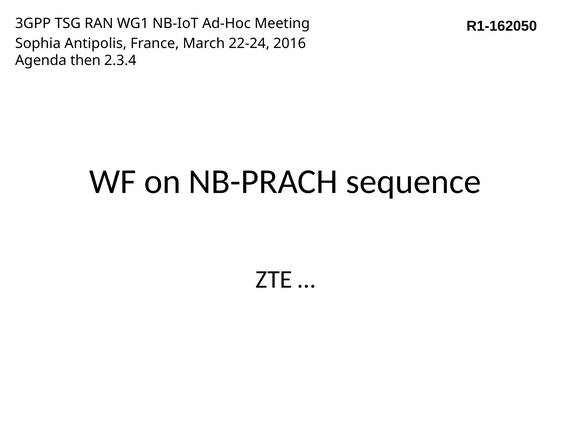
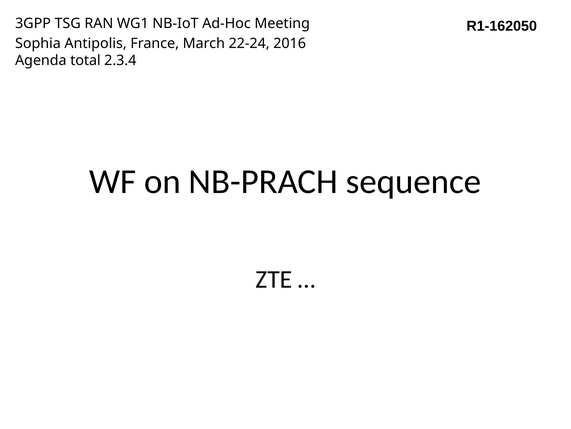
then: then -> total (85, 60)
